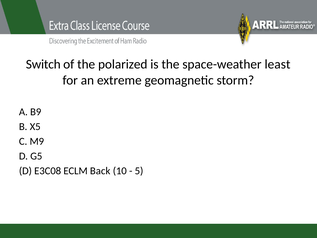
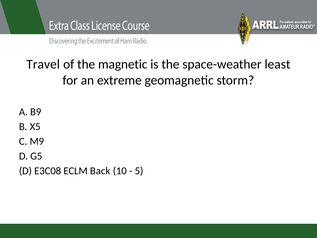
Switch: Switch -> Travel (43, 64)
polarized: polarized -> magnetic (123, 64)
